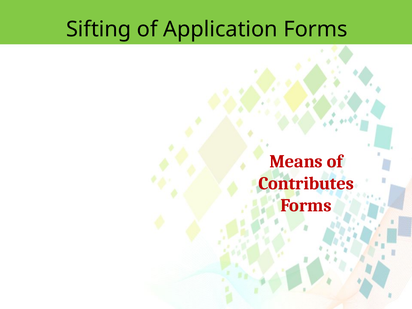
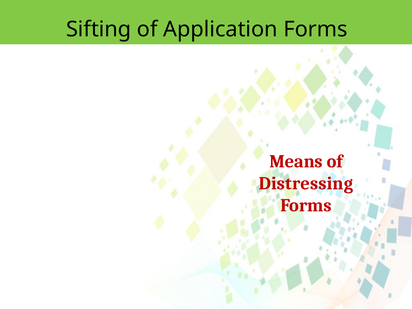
Contributes: Contributes -> Distressing (306, 183)
